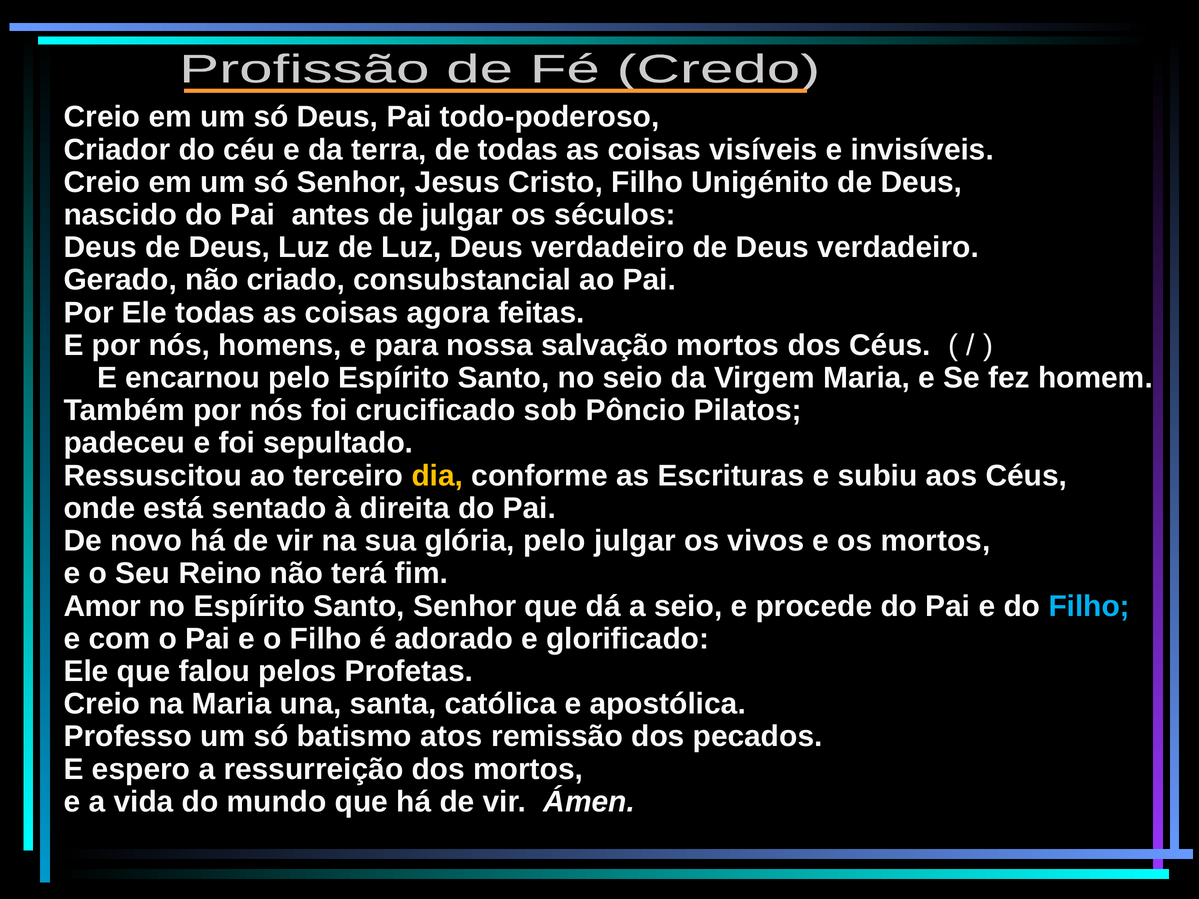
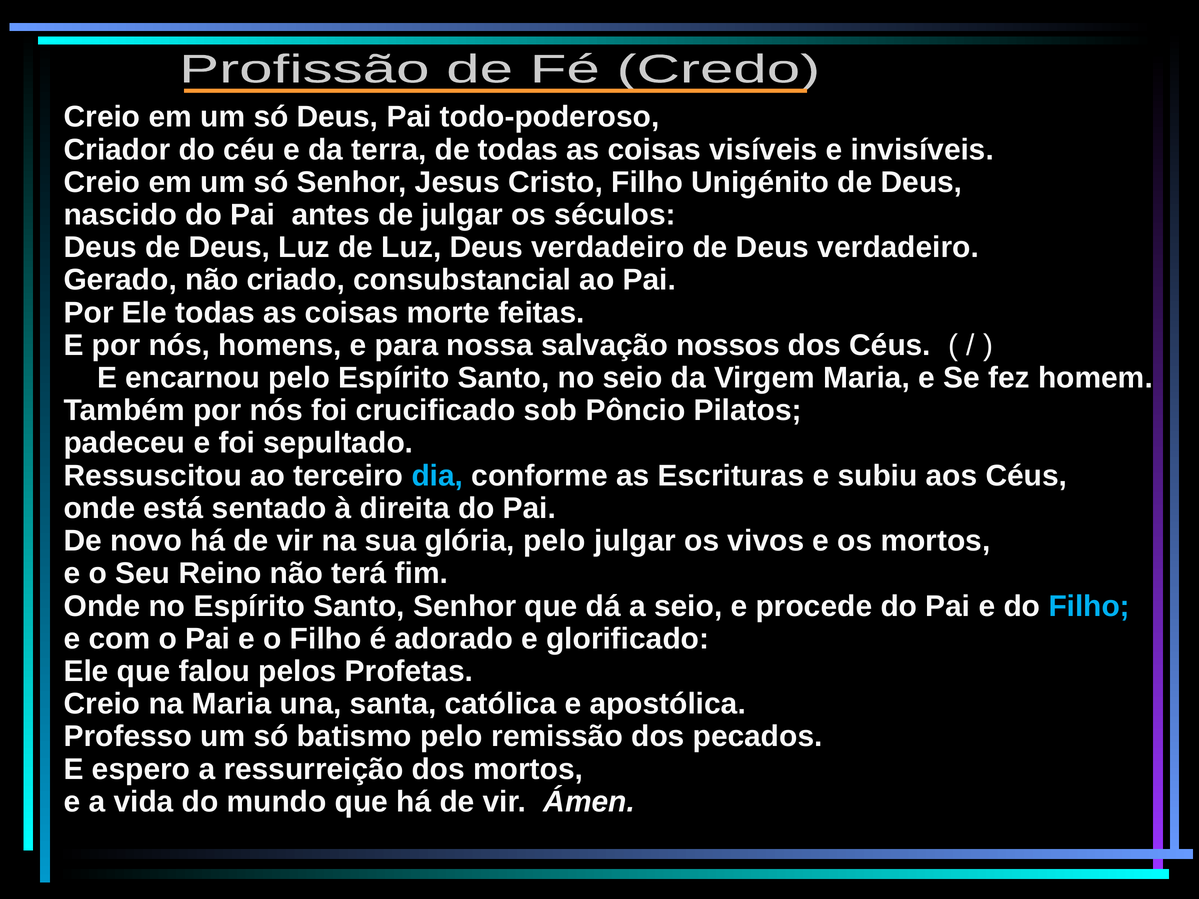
agora: agora -> morte (448, 313)
salvação mortos: mortos -> nossos (728, 345)
dia colour: yellow -> light blue (437, 476)
Amor: Amor -> Onde (102, 606)
batismo atos: atos -> pelo (451, 737)
